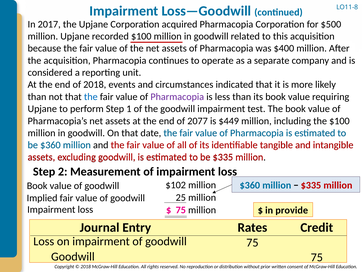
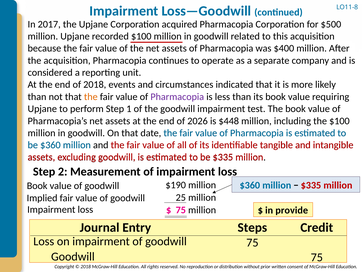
the colour: blue -> orange (91, 97)
2077: 2077 -> 2026 (198, 121)
$449: $449 -> $448 (229, 121)
$102: $102 -> $190 (176, 185)
Rates: Rates -> Steps (252, 227)
